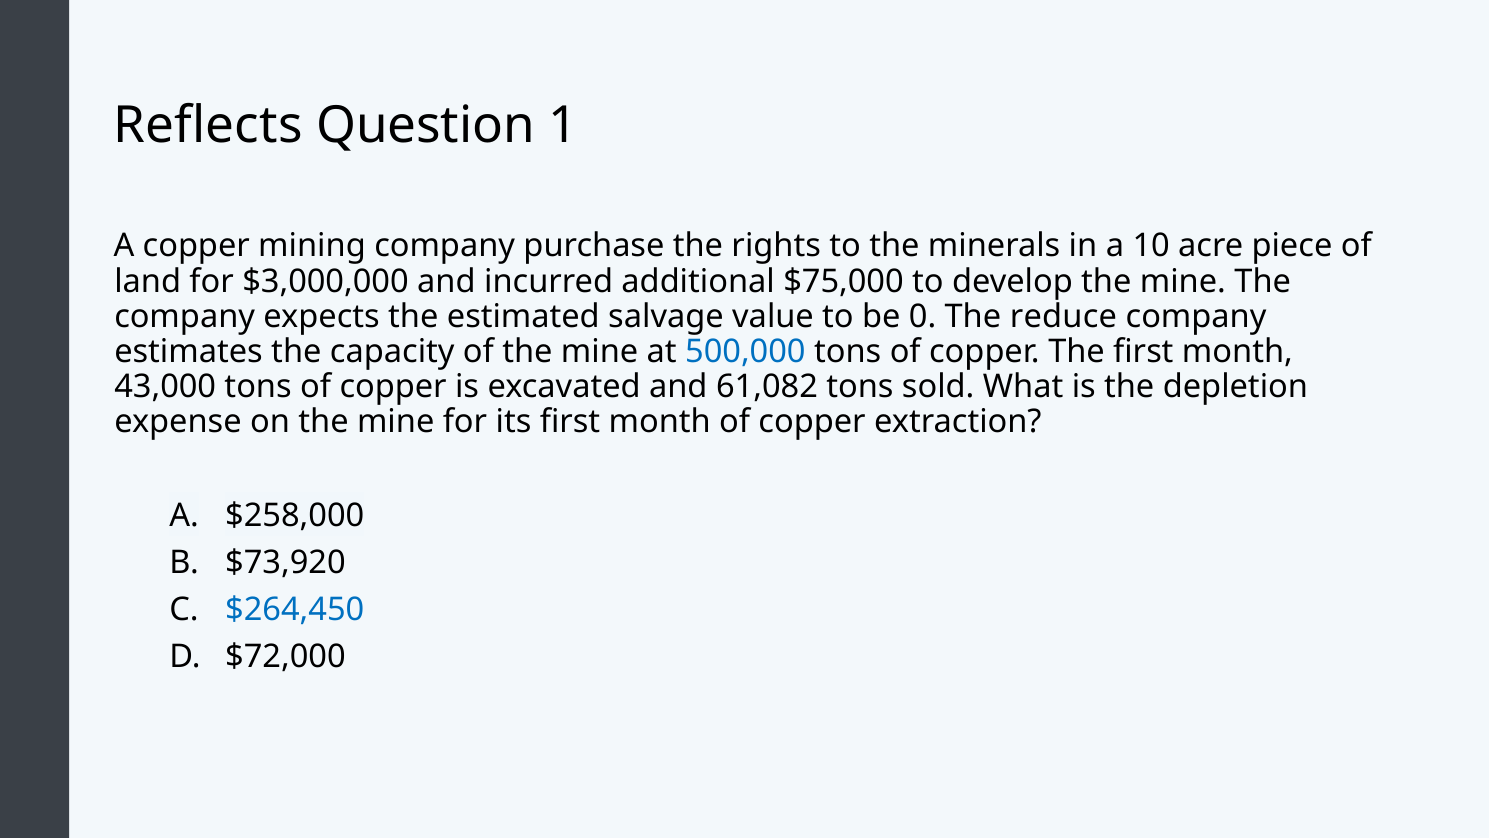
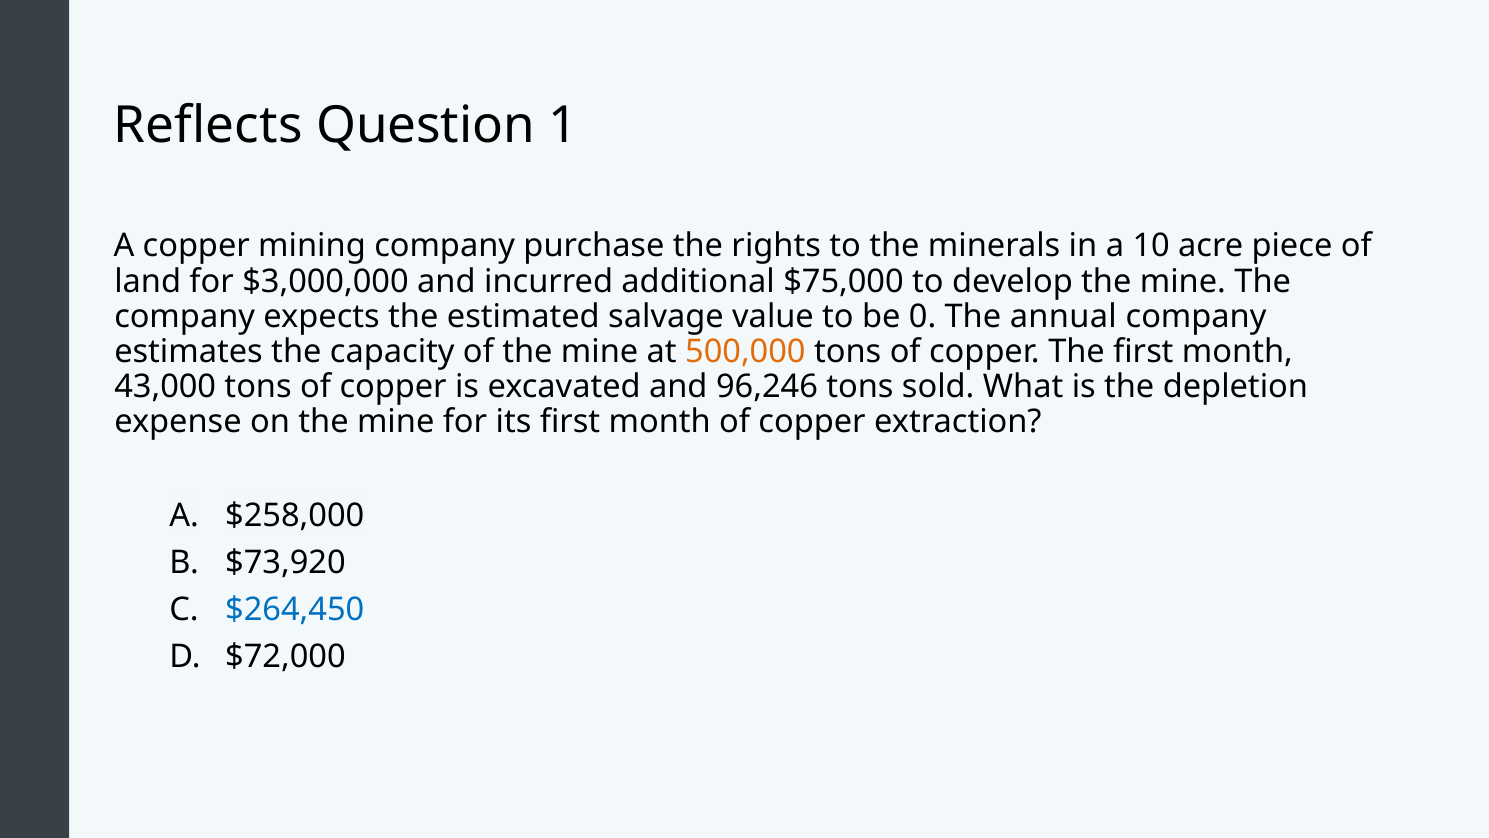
reduce: reduce -> annual (1063, 316)
500,000 colour: blue -> orange (745, 351)
61,082: 61,082 -> 96,246 (767, 387)
